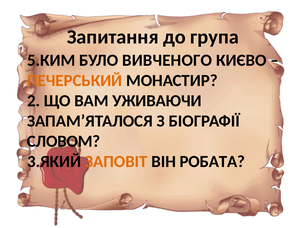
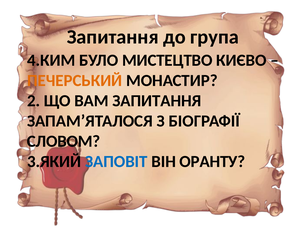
5.КИМ: 5.КИМ -> 4.КИМ (51, 60)
ВИВЧЕНОГО: ВИВЧЕНОГО -> МИСТЕЦТВО (167, 60)
ВАМ УЖИВАЮЧИ: УЖИВАЮЧИ -> ЗАПИТАННЯ (157, 101)
ЗАПОВІТ colour: orange -> blue (116, 162)
РОБАТА: РОБАТА -> ОРАНТУ (212, 162)
